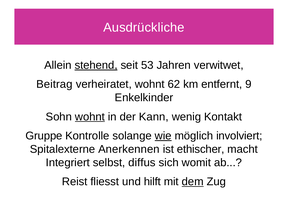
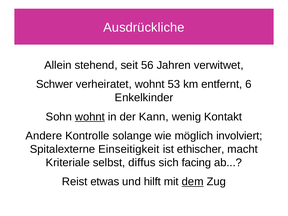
stehend underline: present -> none (96, 65)
53: 53 -> 56 (147, 65)
Beitrag: Beitrag -> Schwer (55, 84)
62: 62 -> 53 (174, 84)
9: 9 -> 6 (248, 84)
Gruppe: Gruppe -> Andere (44, 136)
wie underline: present -> none (163, 136)
Anerkennen: Anerkennen -> Einseitigkeit (129, 149)
Integriert: Integriert -> Kriteriale (68, 163)
womit: womit -> facing (196, 163)
fliesst: fliesst -> etwas (105, 182)
